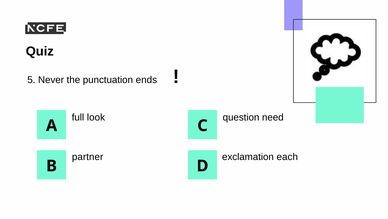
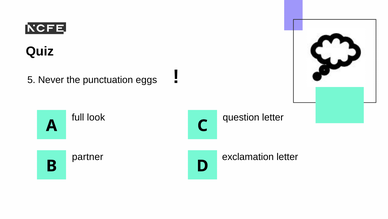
ends: ends -> eggs (146, 80)
question need: need -> letter (273, 117)
exclamation each: each -> letter (287, 156)
